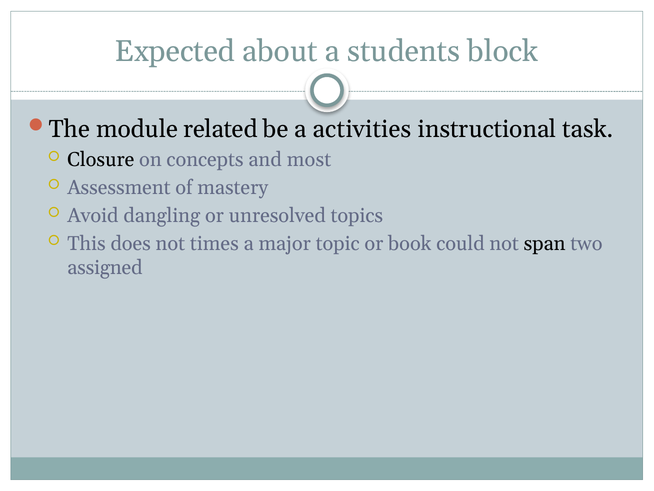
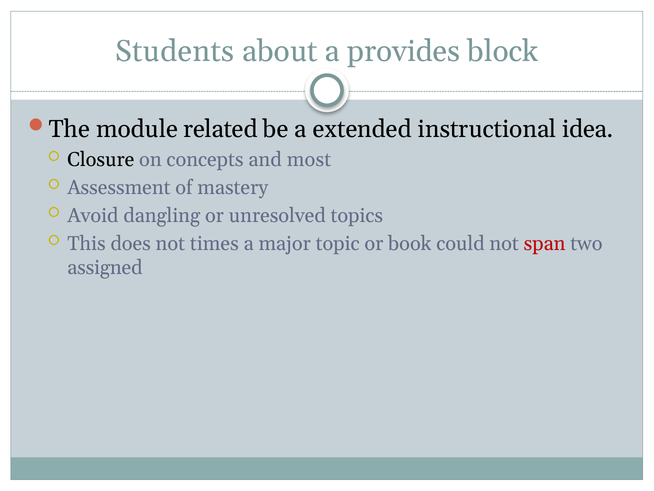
Expected: Expected -> Students (175, 51)
students: students -> provides (404, 51)
activities: activities -> extended (362, 129)
task: task -> idea (588, 129)
span colour: black -> red (545, 243)
